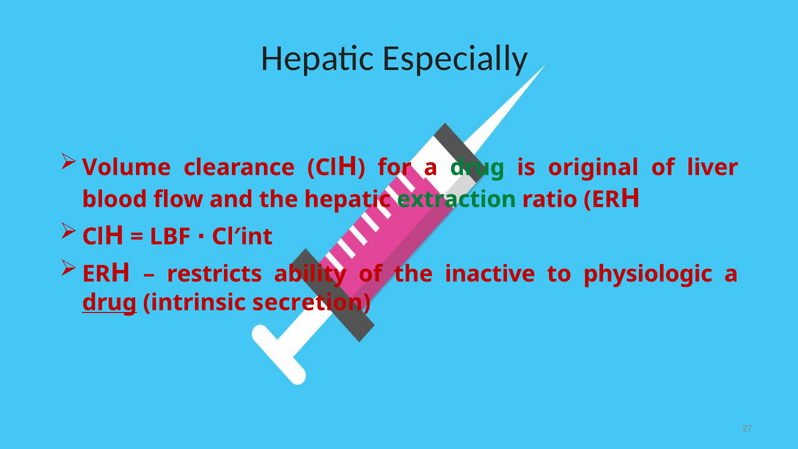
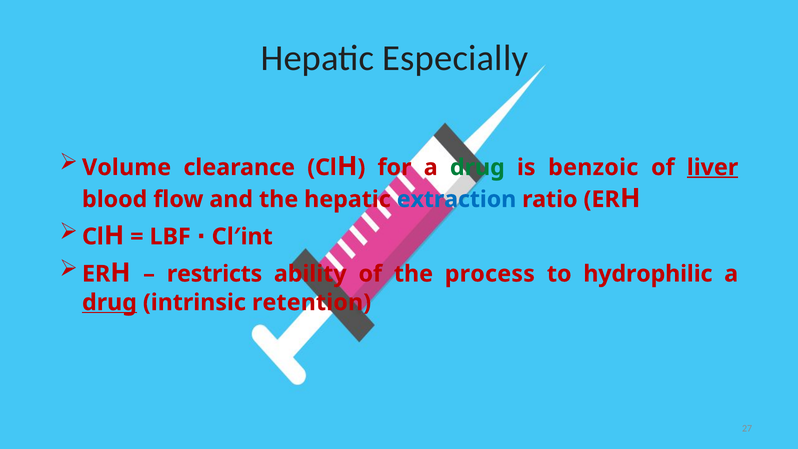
original: original -> benzoic (593, 167)
liver underline: none -> present (712, 167)
extraction colour: green -> blue (457, 199)
inactive: inactive -> process (490, 274)
physiologic: physiologic -> hydrophilic (648, 274)
secretion: secretion -> retention (312, 302)
